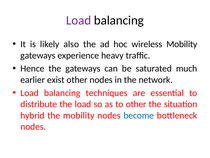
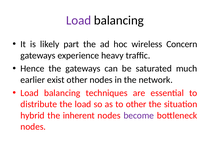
also: also -> part (71, 44)
wireless Mobility: Mobility -> Concern (182, 44)
the mobility: mobility -> inherent (79, 115)
become colour: blue -> purple (139, 115)
